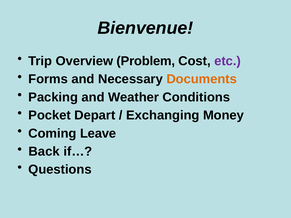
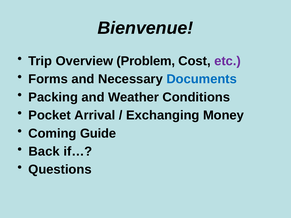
Documents colour: orange -> blue (202, 79)
Depart: Depart -> Arrival (95, 115)
Leave: Leave -> Guide (98, 133)
